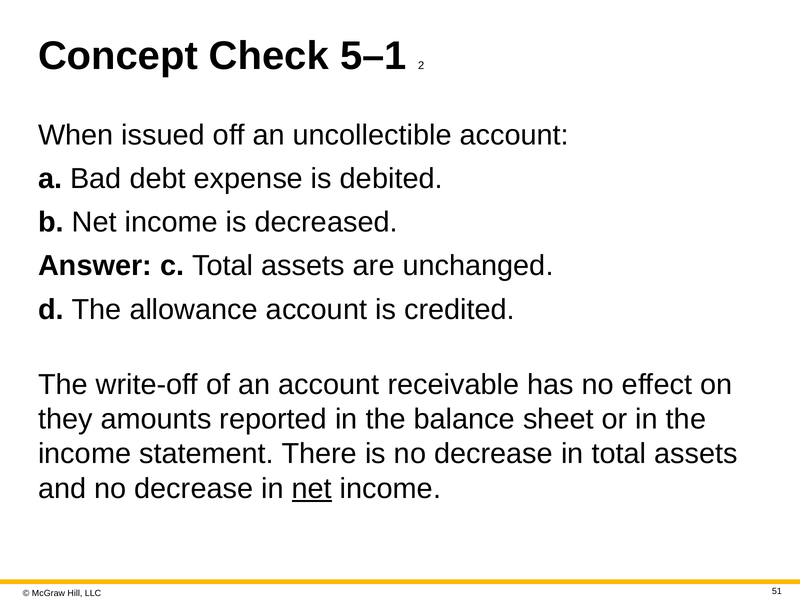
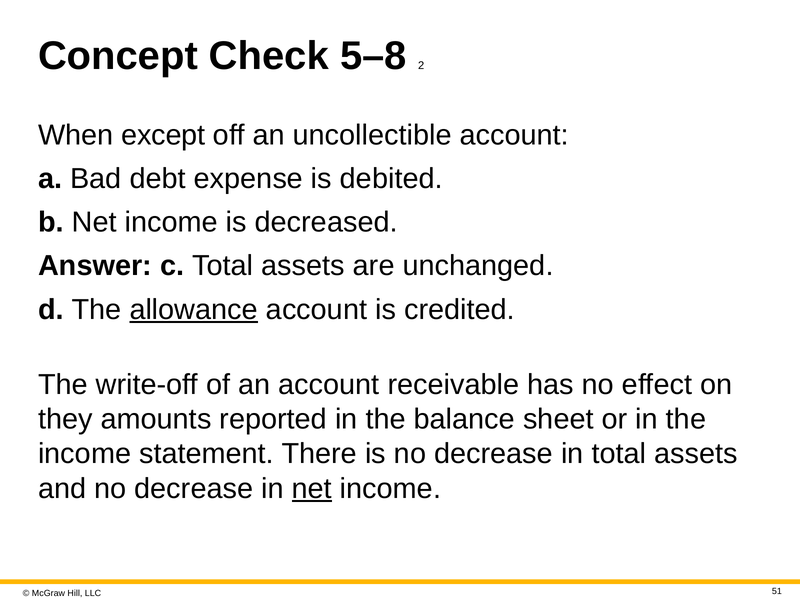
5–1: 5–1 -> 5–8 (373, 56)
issued: issued -> except (163, 135)
allowance underline: none -> present (194, 310)
